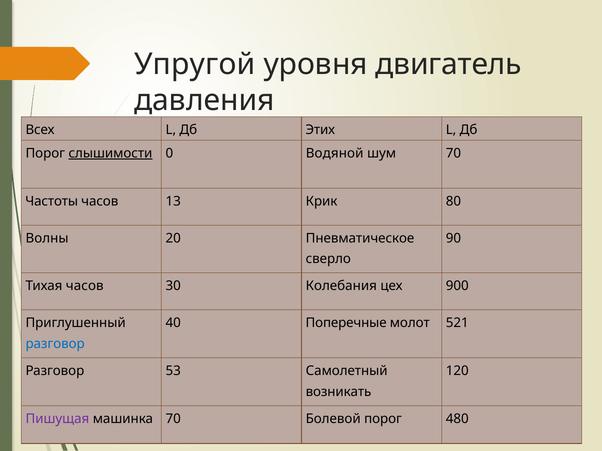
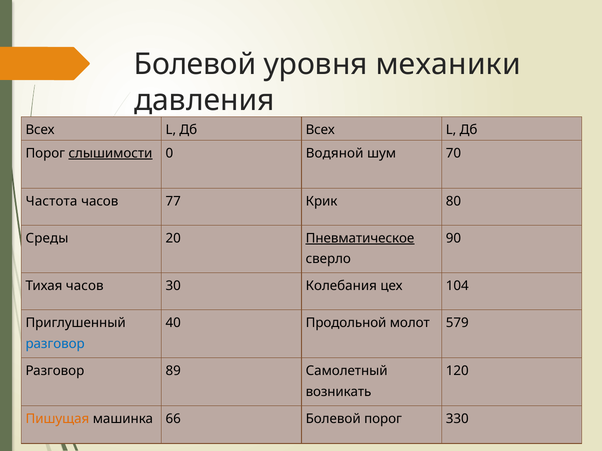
Упругой: Упругой -> Болевой (195, 64)
двигатель: двигатель -> механики (448, 64)
Дб Этих: Этих -> Всех (320, 130)
Частоты: Частоты -> Частота (52, 201)
13: 13 -> 77 (173, 201)
Волны: Волны -> Среды (47, 238)
Пневматическое underline: none -> present (360, 238)
900: 900 -> 104 (457, 286)
Поперечные: Поперечные -> Продольной (346, 323)
521: 521 -> 579 (457, 323)
53: 53 -> 89 (173, 371)
Пишущая colour: purple -> orange (57, 419)
машинка 70: 70 -> 66 (173, 419)
480: 480 -> 330 (457, 419)
